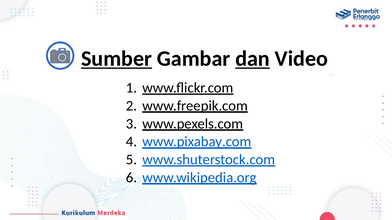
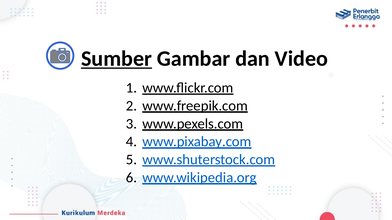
dan underline: present -> none (252, 59)
